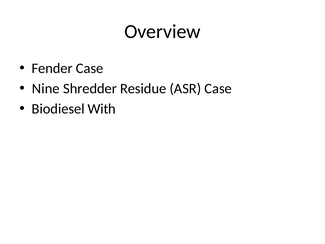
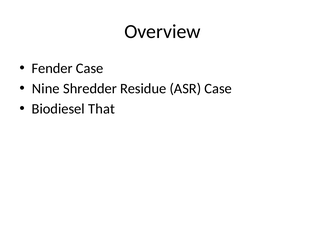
With: With -> That (102, 109)
